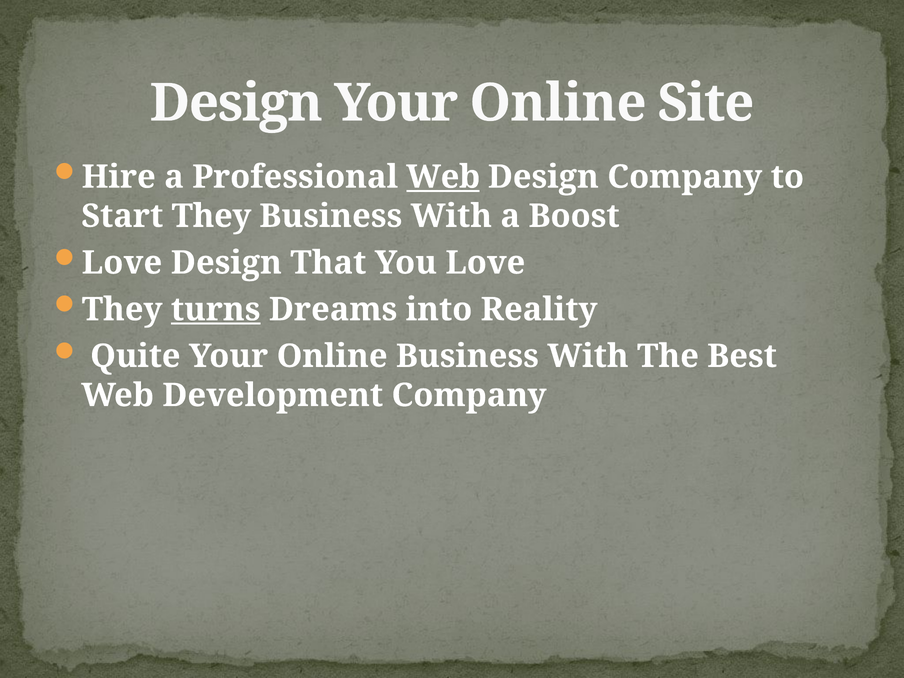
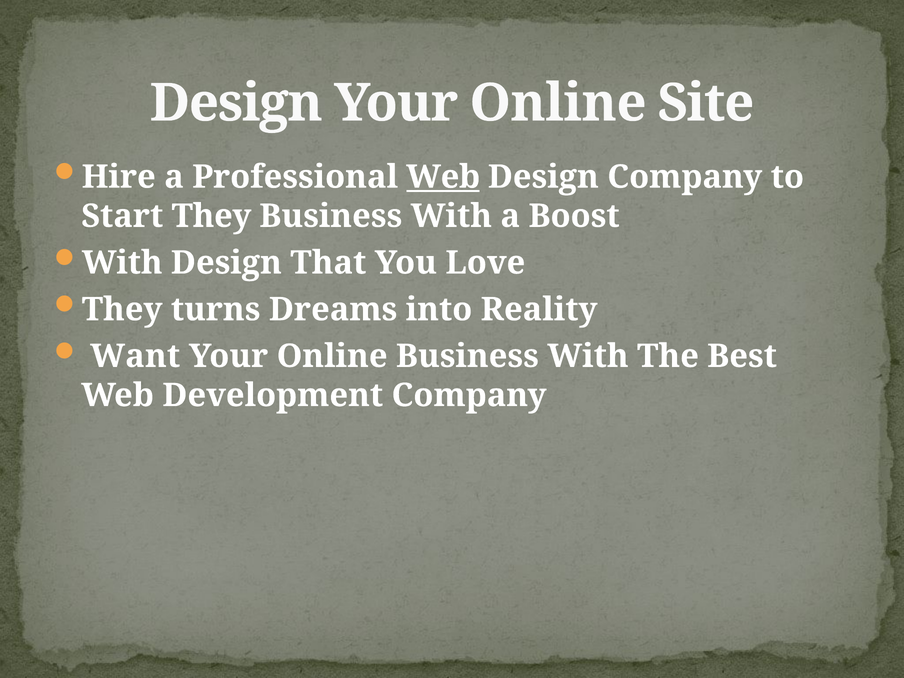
Love: Love -> With (122, 263)
turns underline: present -> none (216, 310)
Quite: Quite -> Want (135, 356)
